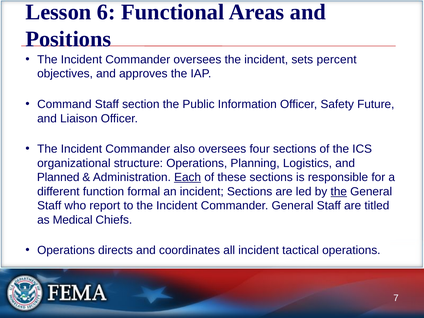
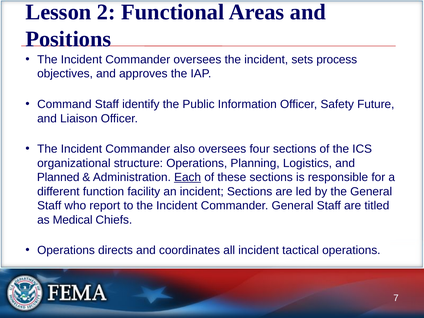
6: 6 -> 2 (106, 12)
percent: percent -> process (337, 60)
section: section -> identify (141, 104)
formal: formal -> facility (144, 192)
the underline: present -> none (339, 192)
